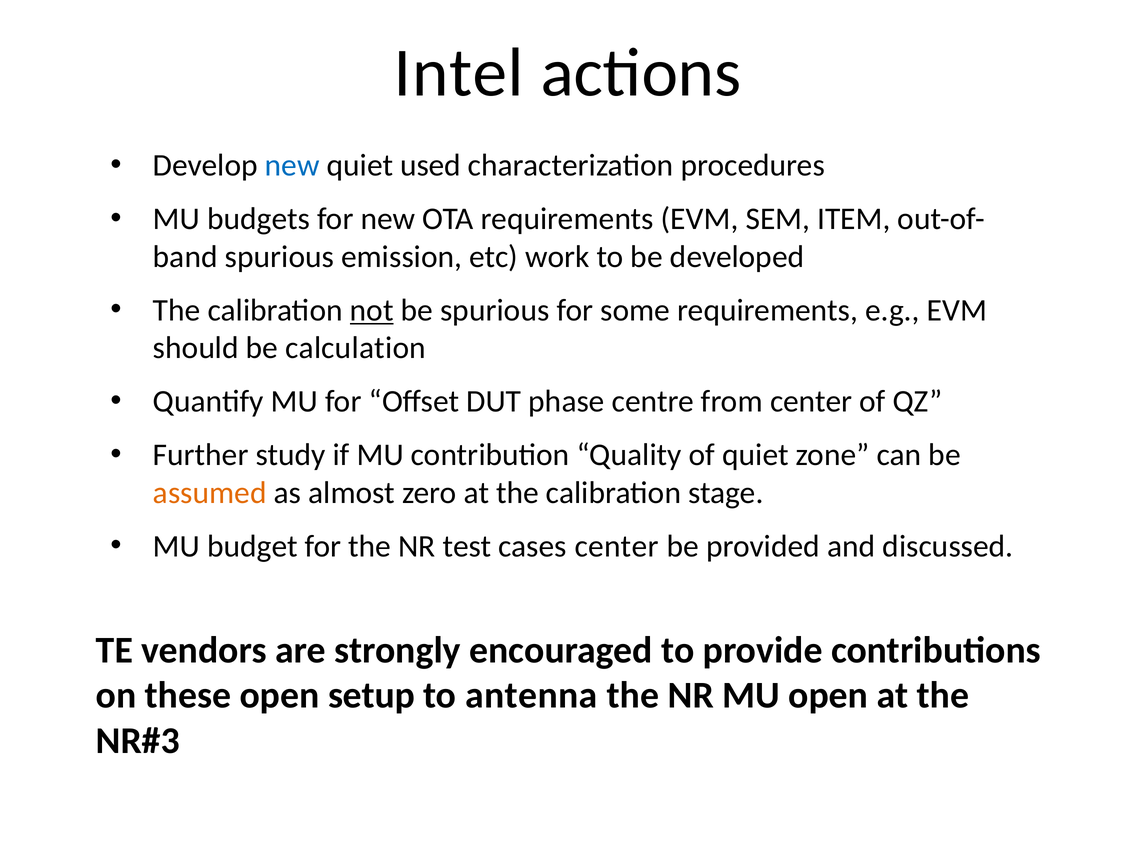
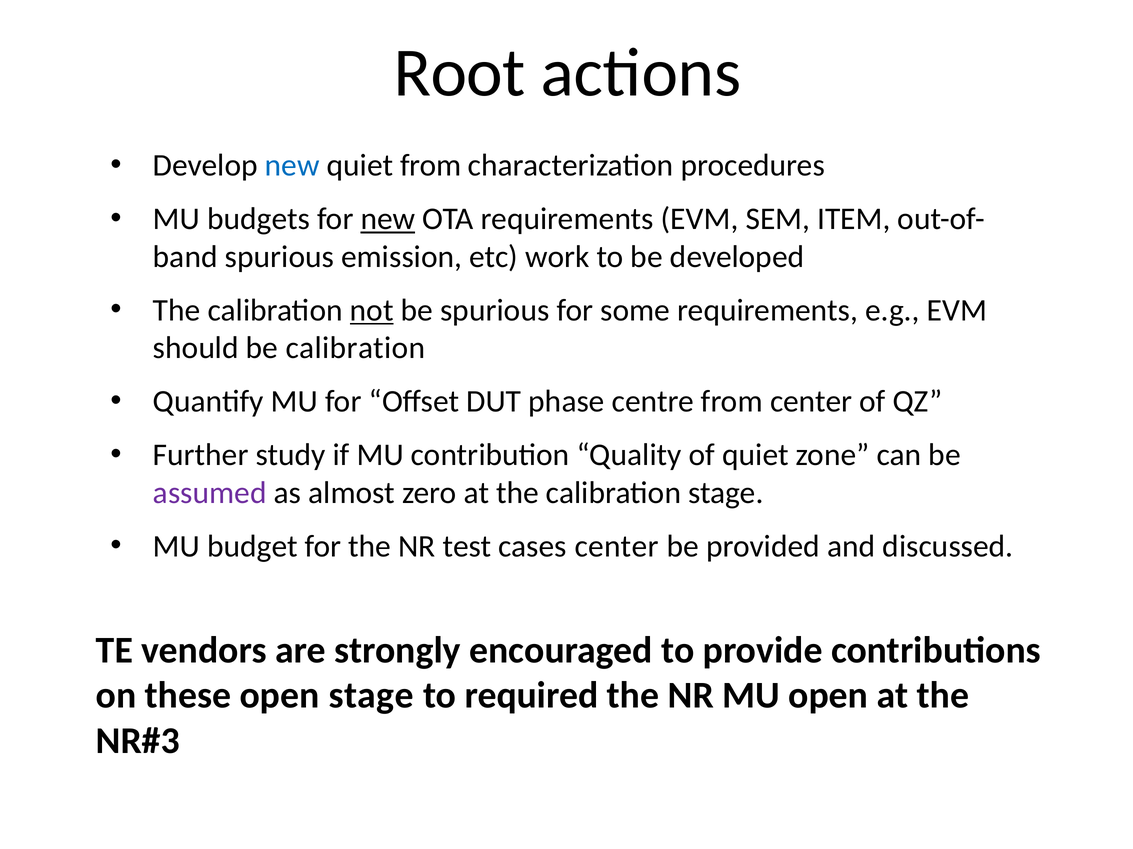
Intel: Intel -> Root (460, 73)
quiet used: used -> from (431, 166)
new underline: none -> present (388, 219)
be calculation: calculation -> calibration (356, 348)
assumed colour: orange -> purple (210, 493)
open setup: setup -> stage (371, 696)
antenna: antenna -> required (532, 696)
